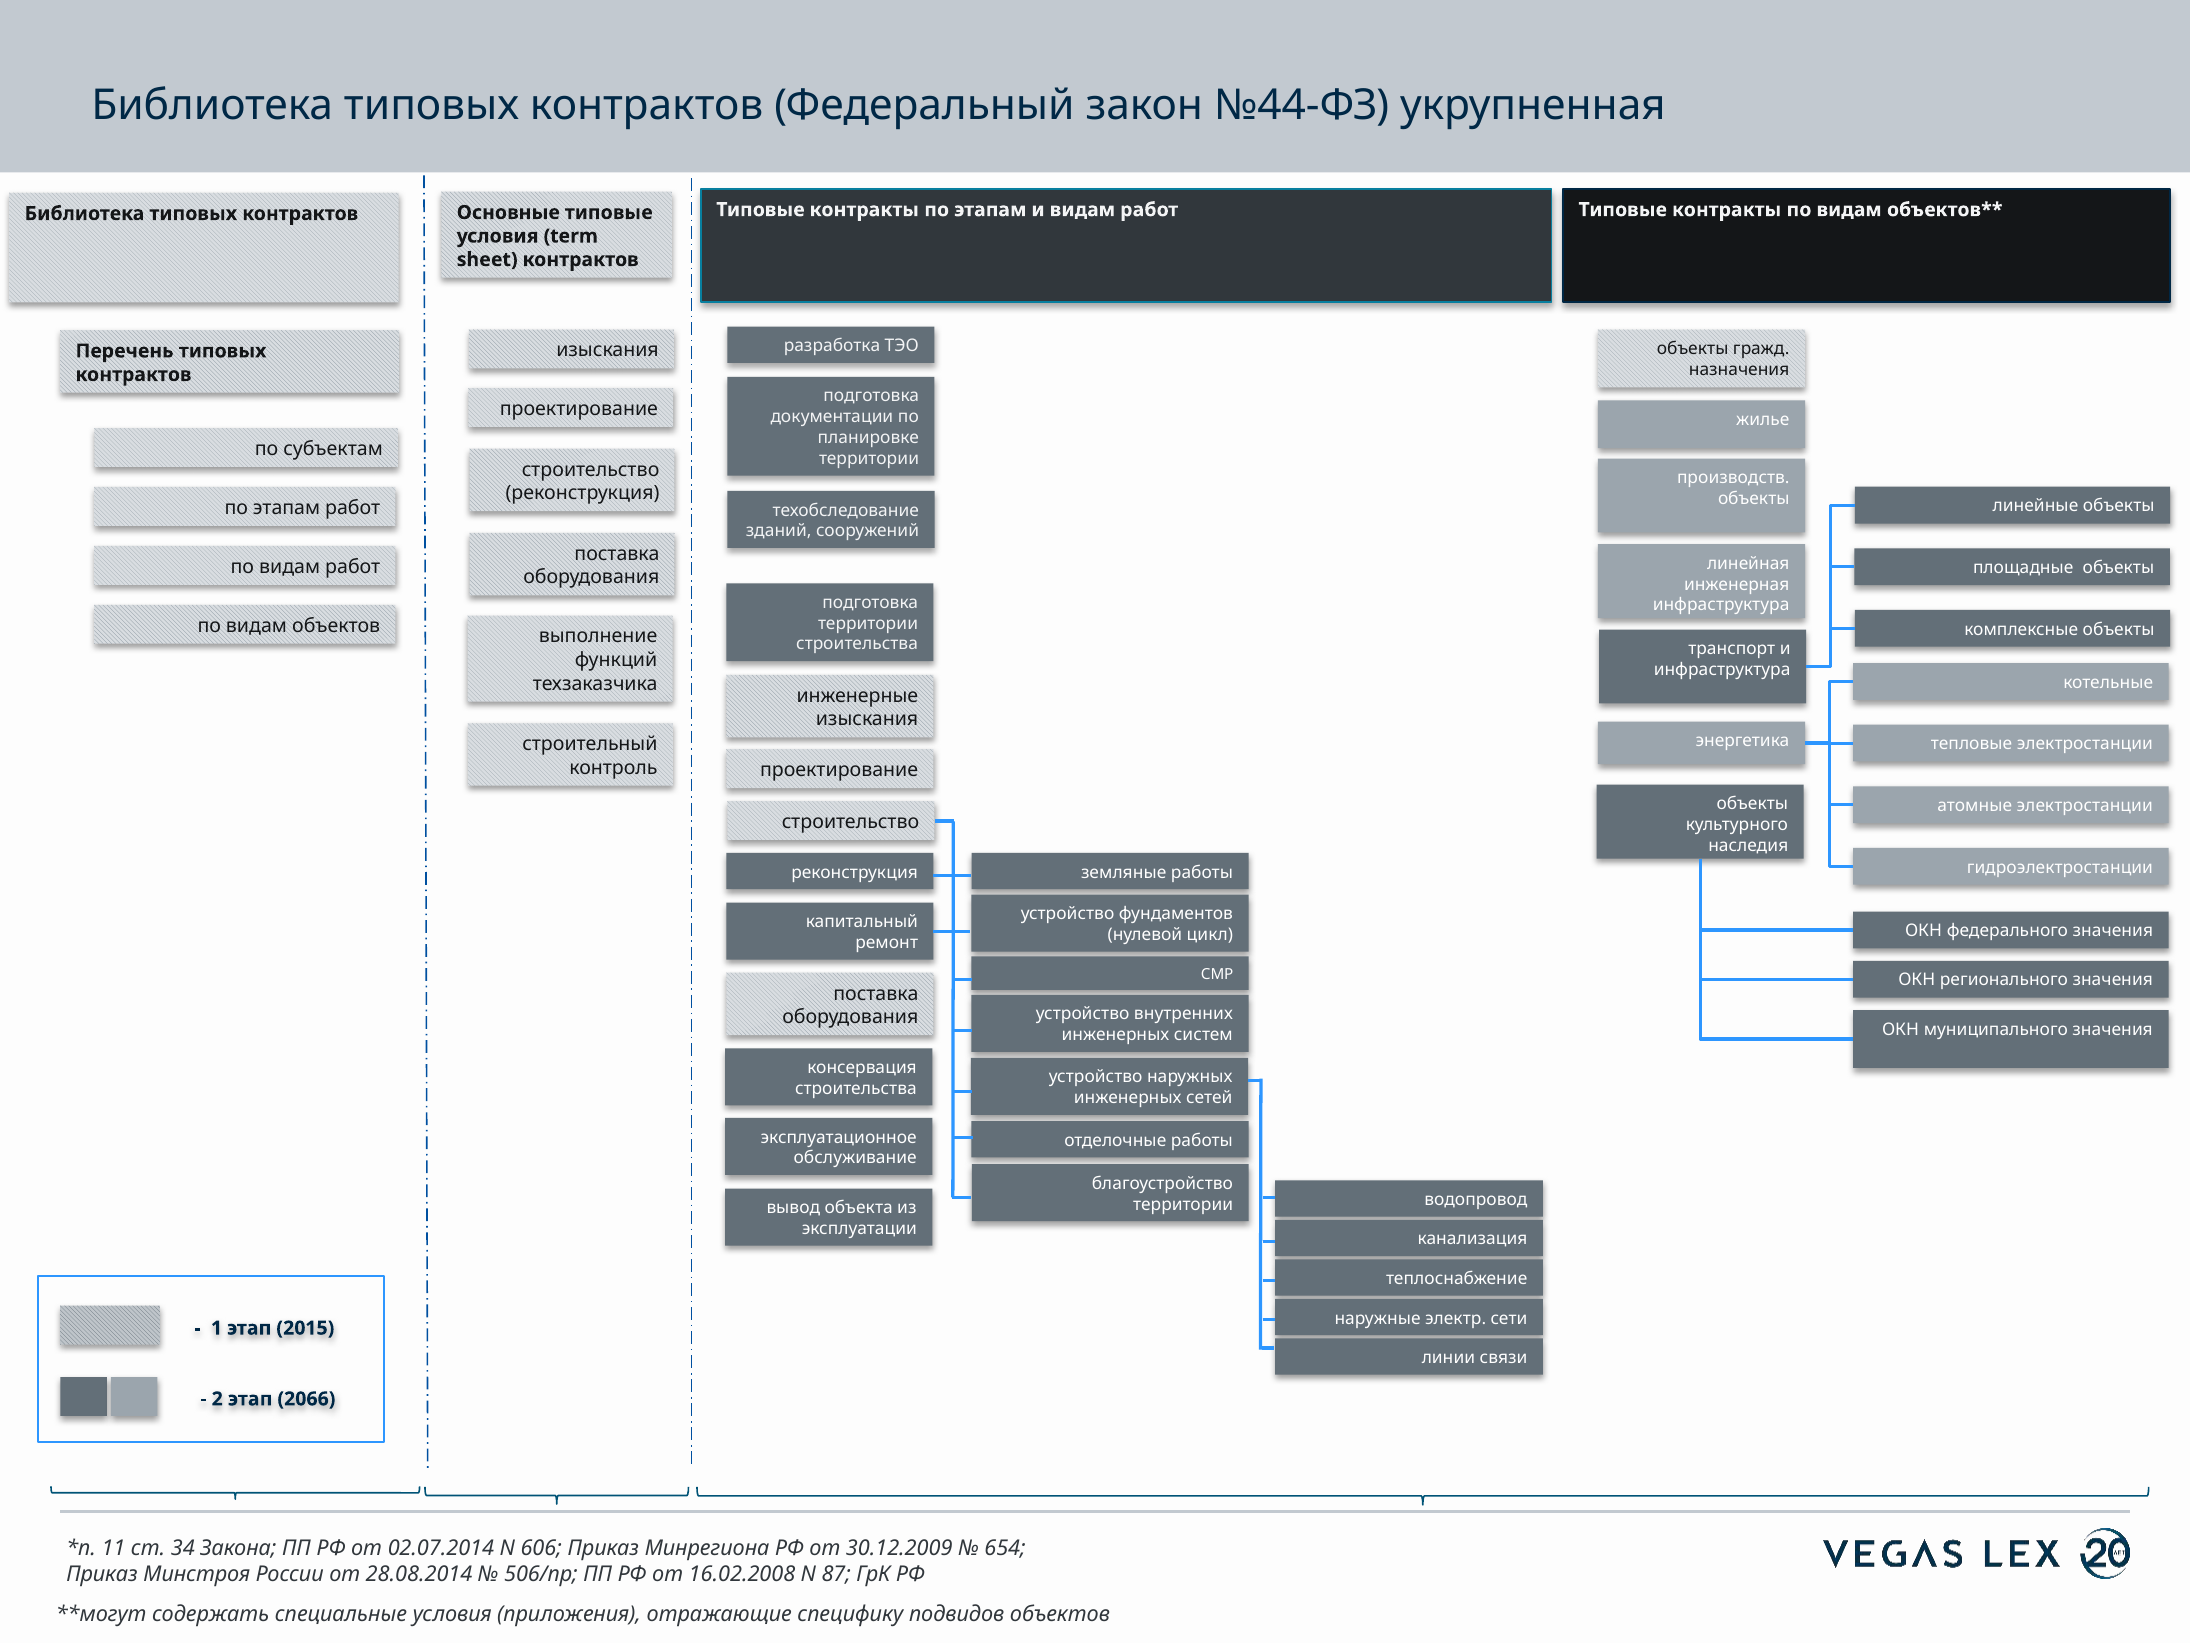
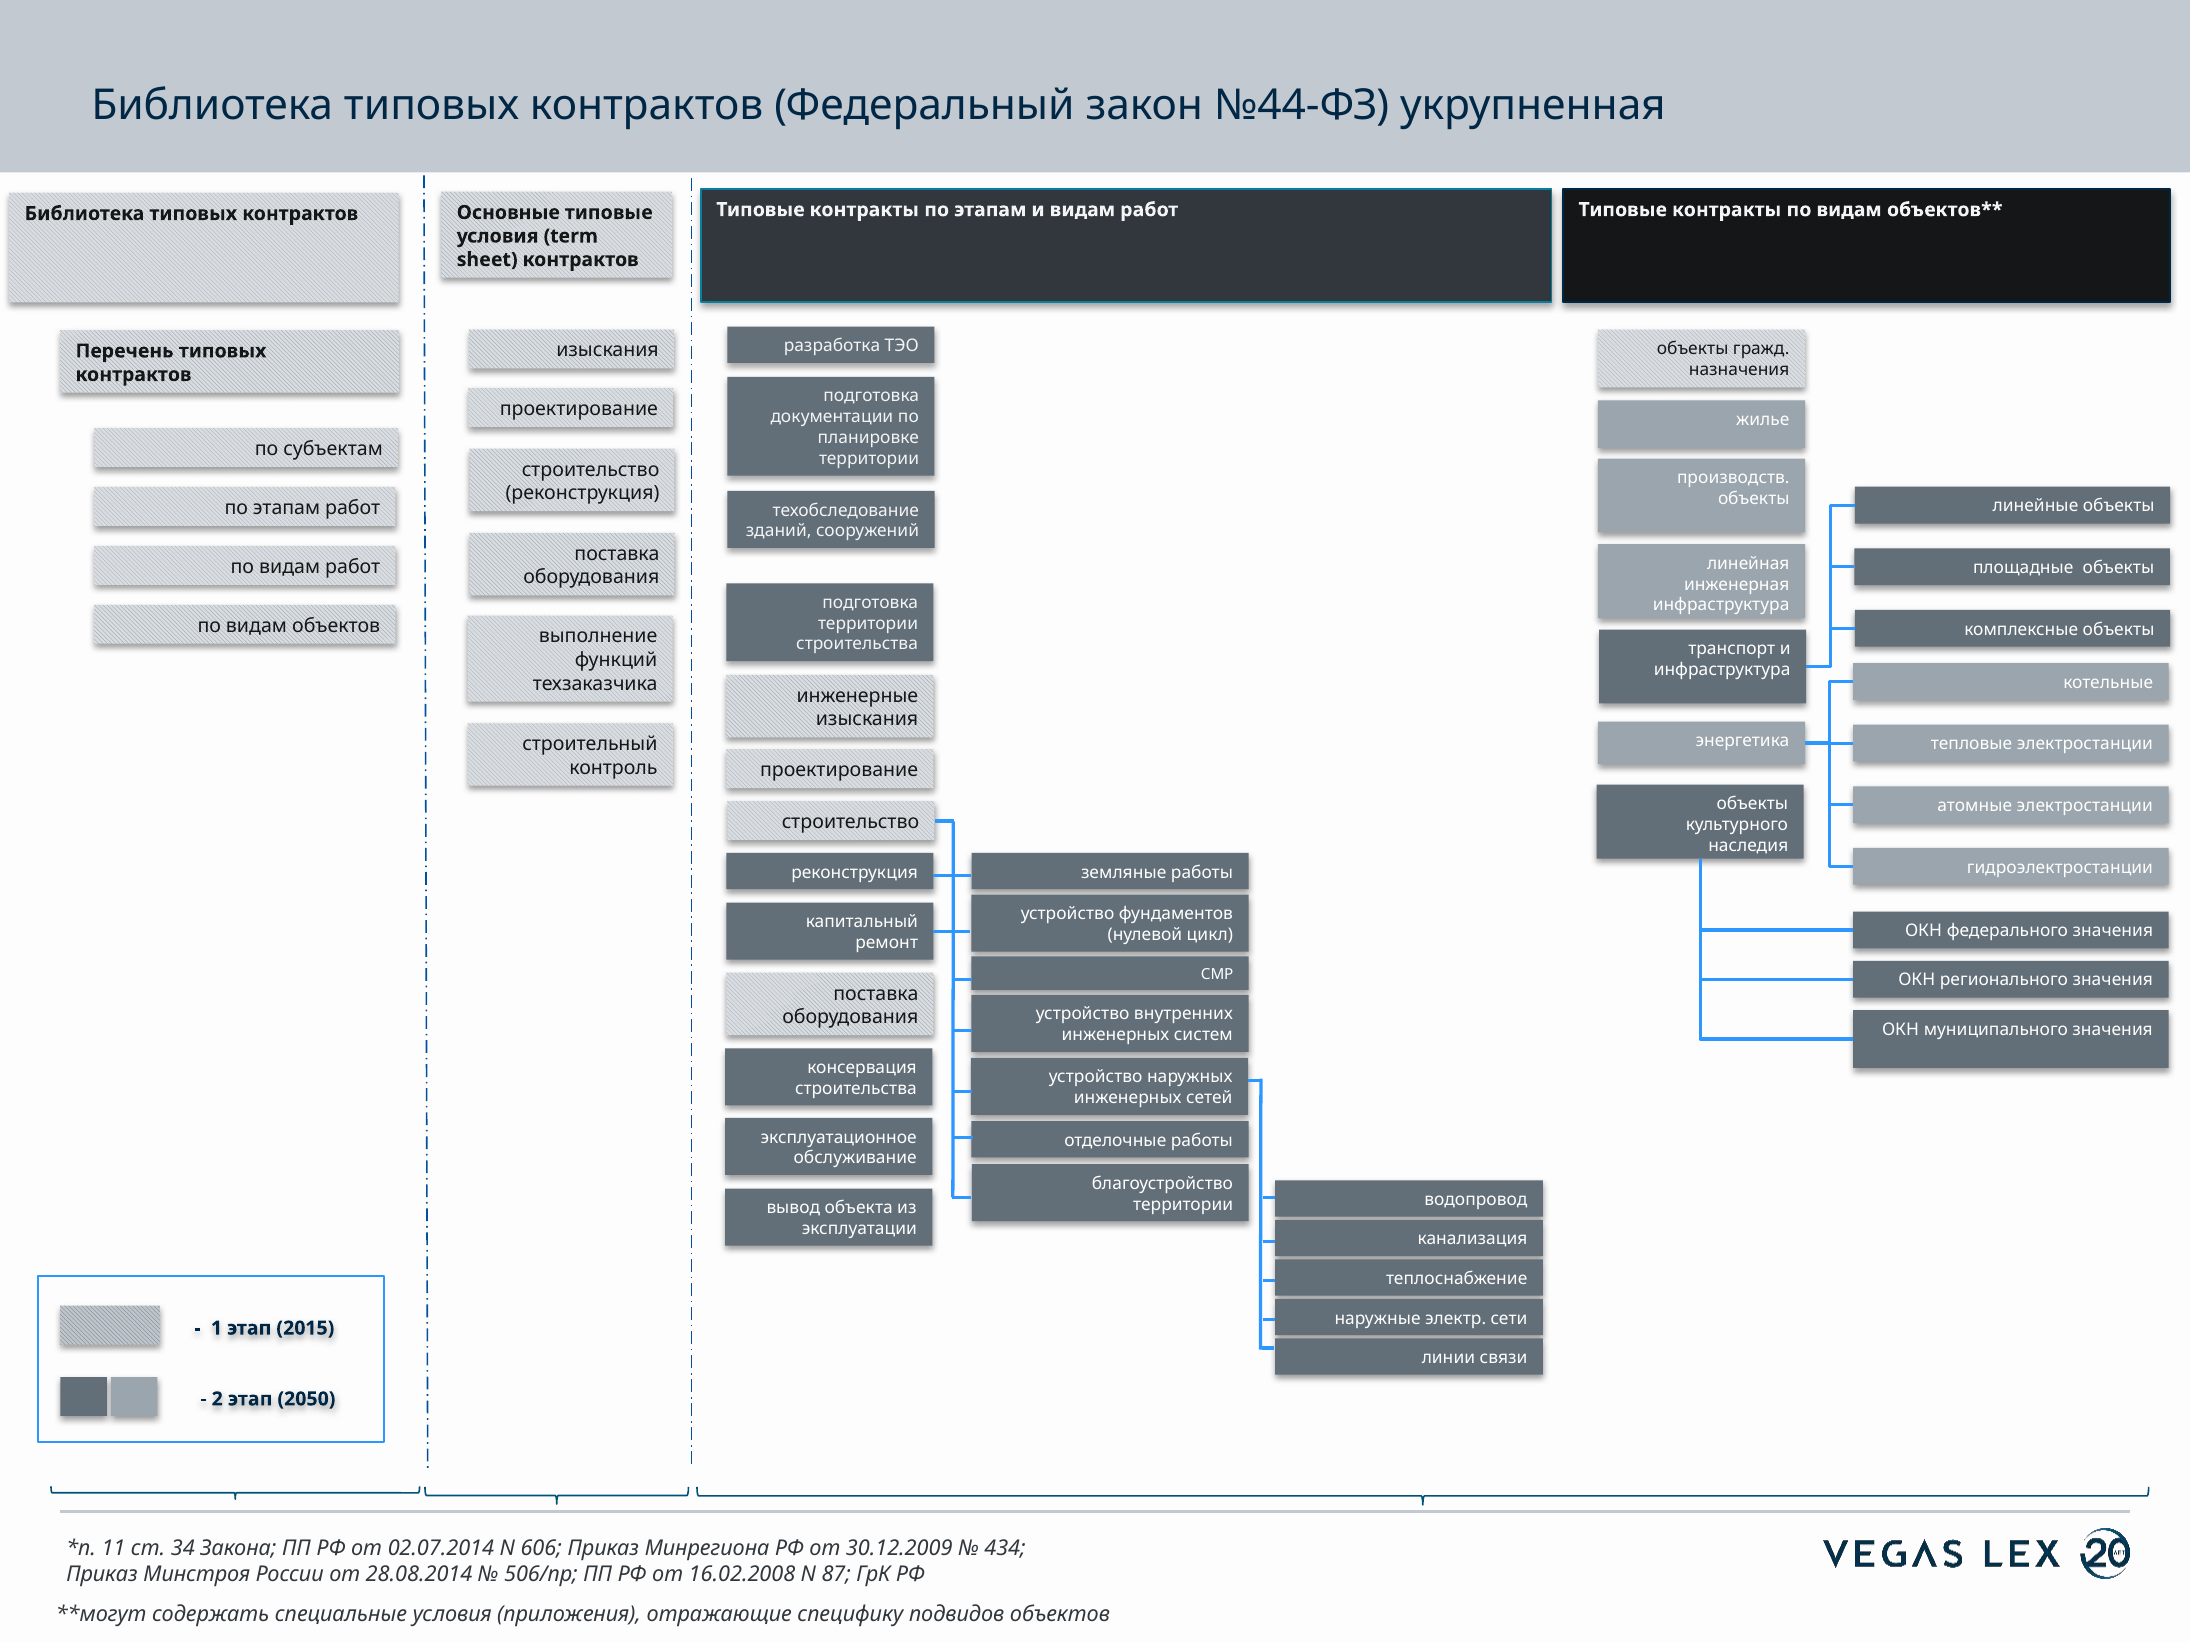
2066: 2066 -> 2050 (306, 1399)
654: 654 -> 434 (1005, 1548)
